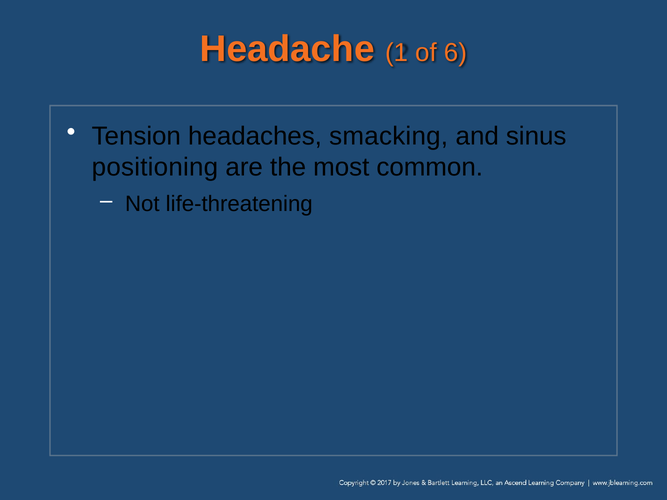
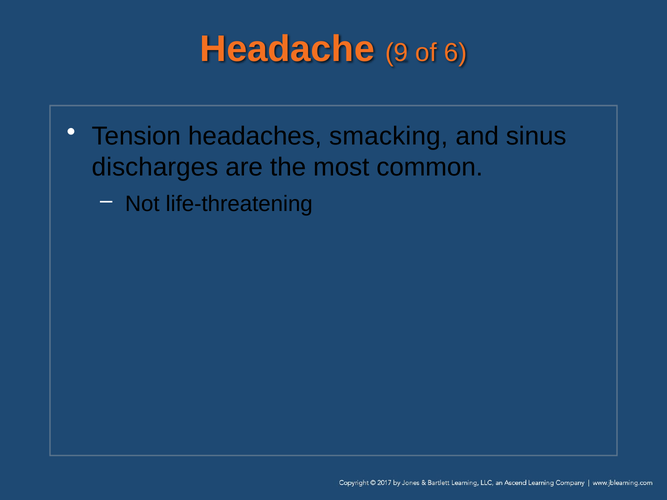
1: 1 -> 9 (397, 53)
positioning: positioning -> discharges (155, 167)
